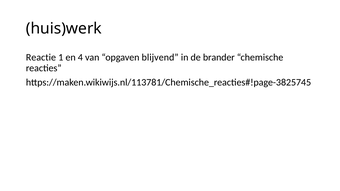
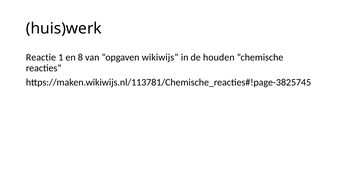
4: 4 -> 8 (80, 57)
blijvend: blijvend -> wikiwijs (160, 57)
brander: brander -> houden (219, 57)
